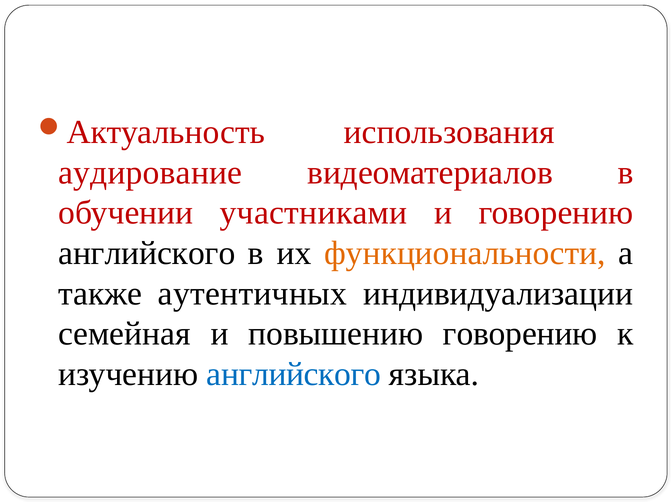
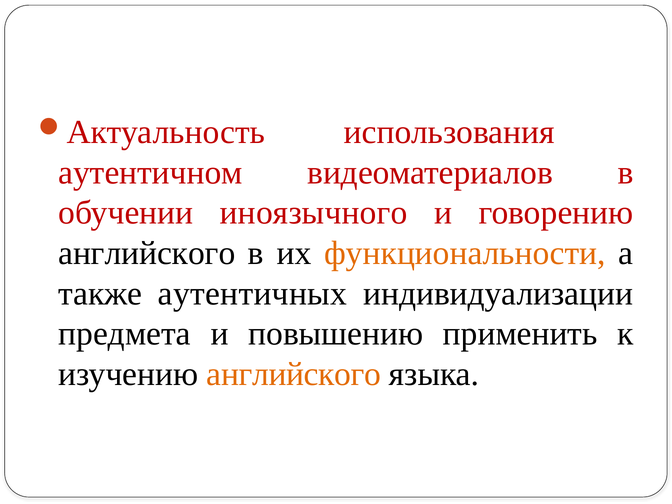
аудирование: аудирование -> аутентичном (150, 173)
участниками: участниками -> иноязычного (314, 213)
семейная: семейная -> предмета (125, 334)
повышению говорению: говорению -> применить (520, 334)
английского colour: blue -> orange (294, 374)
